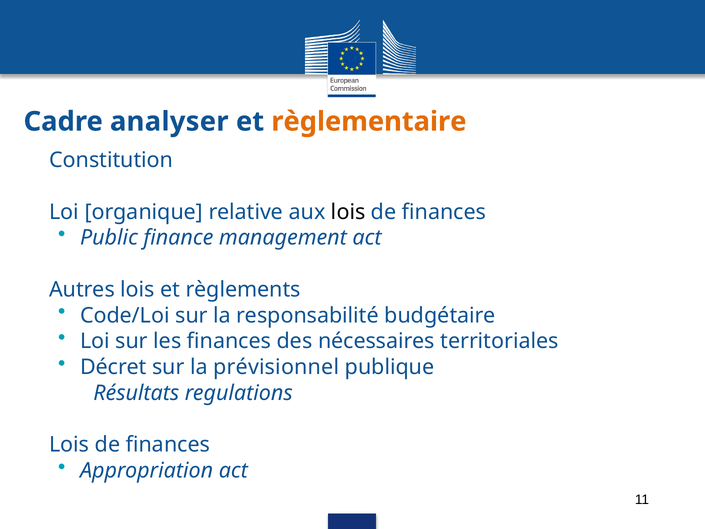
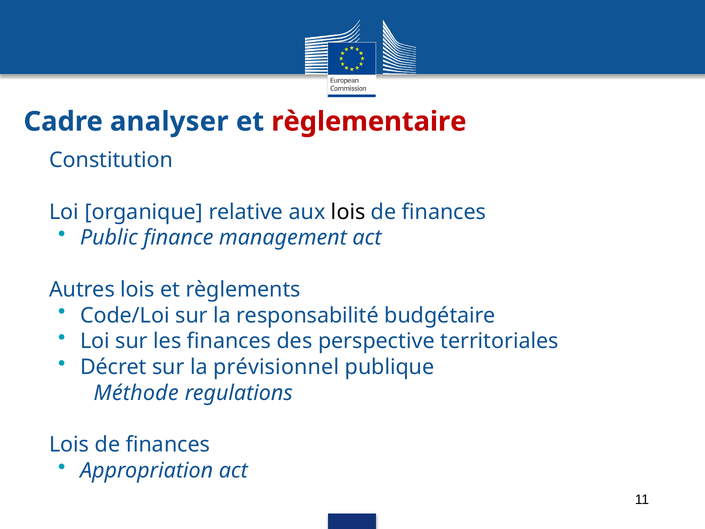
règlementaire colour: orange -> red (369, 122)
nécessaires: nécessaires -> perspective (376, 341)
Résultats: Résultats -> Méthode (136, 393)
